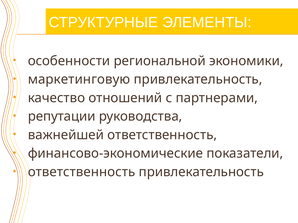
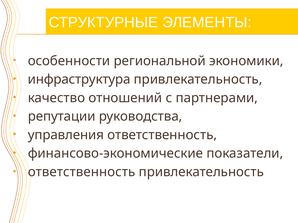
маркетинговую: маркетинговую -> инфраструктура (79, 80)
важнейшей: важнейшей -> управления (66, 135)
